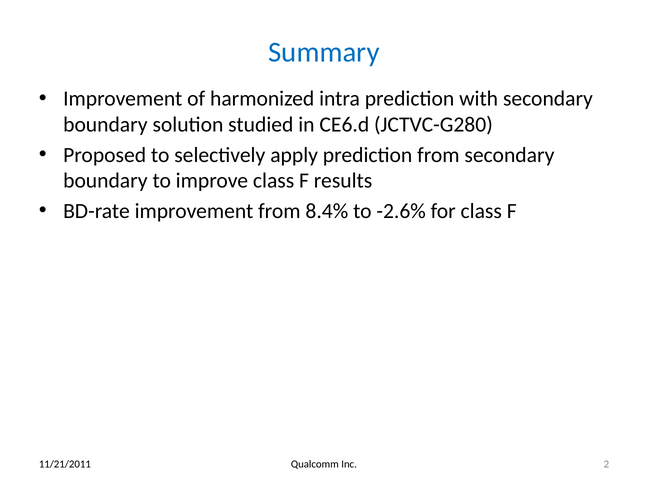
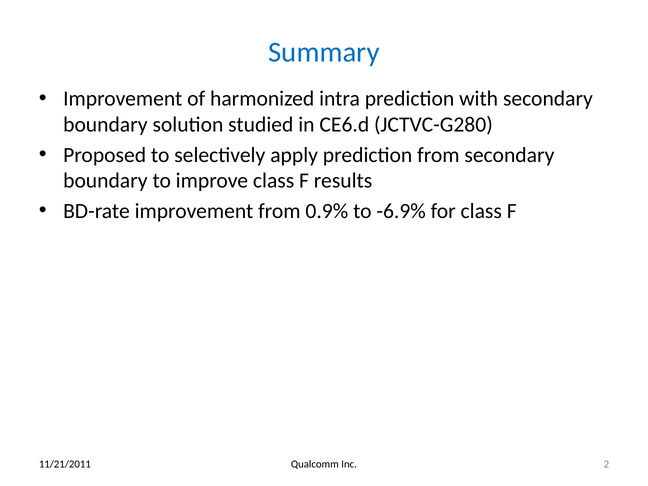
8.4%: 8.4% -> 0.9% (327, 211)
-2.6%: -2.6% -> -6.9% (401, 211)
